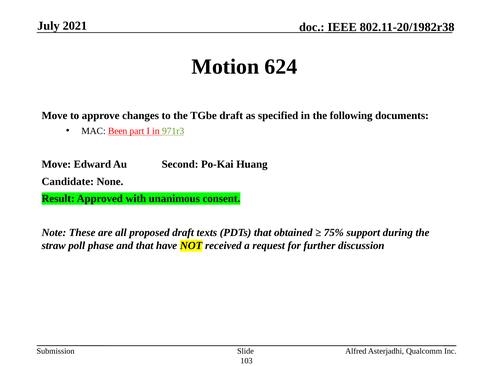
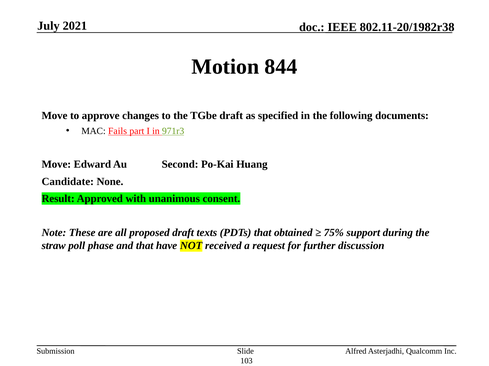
624: 624 -> 844 (281, 67)
Been: Been -> Fails (118, 131)
